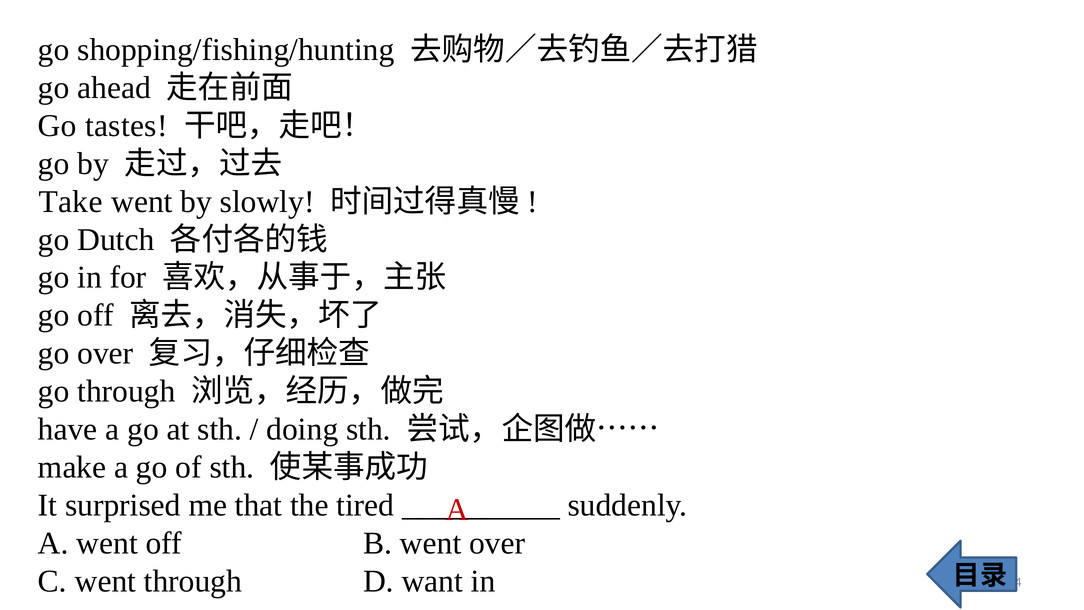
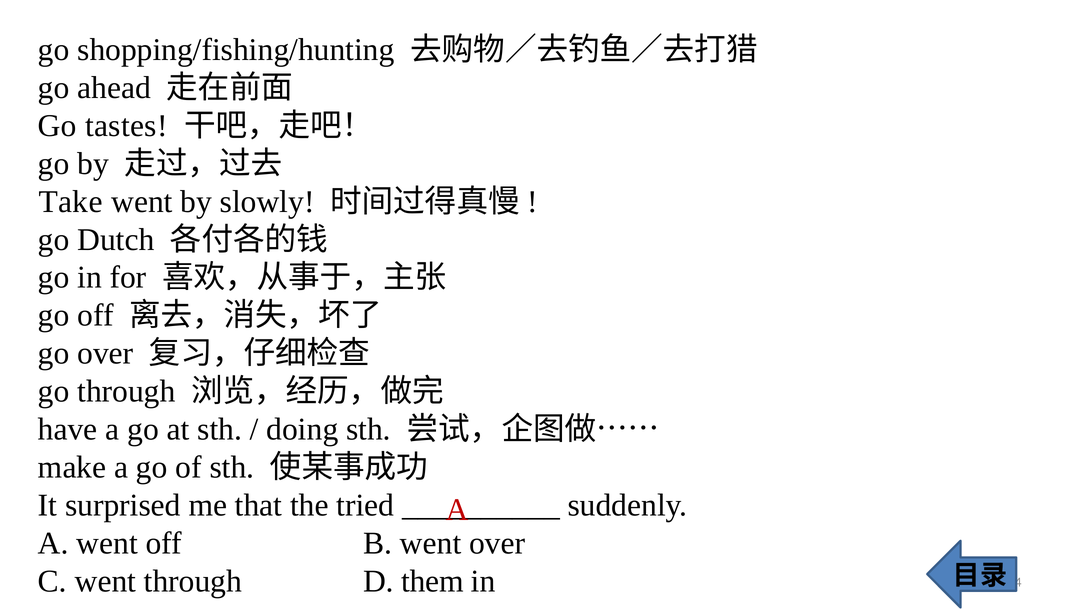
tired: tired -> tried (365, 505)
want: want -> them (432, 581)
